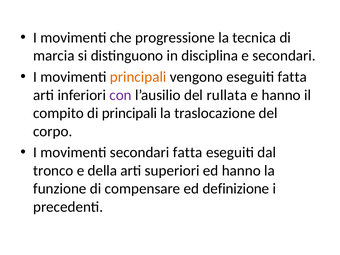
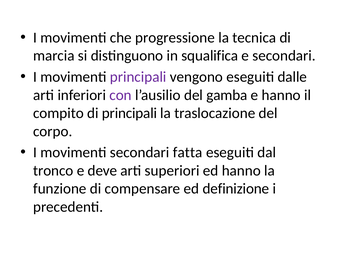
disciplina: disciplina -> squalifica (210, 56)
principali colour: orange -> purple (138, 77)
eseguiti fatta: fatta -> dalle (292, 77)
rullata: rullata -> gamba (227, 95)
della: della -> deve (102, 171)
